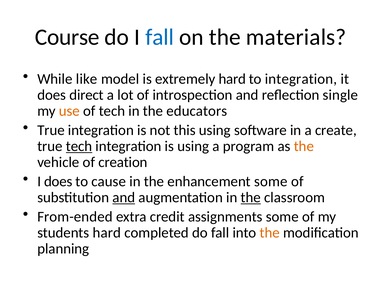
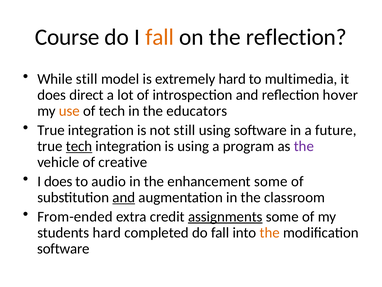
fall colour: blue -> orange (160, 37)
the materials: materials -> reflection (296, 37)
While like: like -> still (87, 79)
to integration: integration -> multimedia (301, 79)
single: single -> hover (340, 95)
not this: this -> still (185, 130)
create: create -> future (336, 130)
the colour: orange -> purple (304, 146)
creation: creation -> creative (123, 162)
cause: cause -> audio (109, 181)
the underline: present -> none (251, 197)
assignments underline: none -> present (225, 216)
planning: planning -> software (63, 248)
